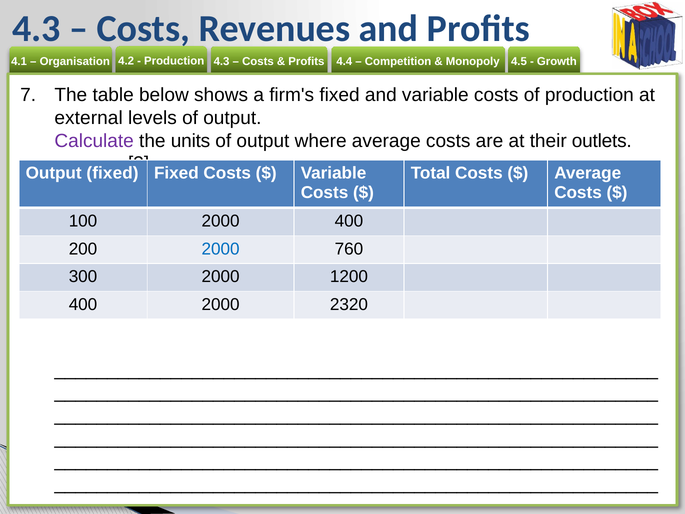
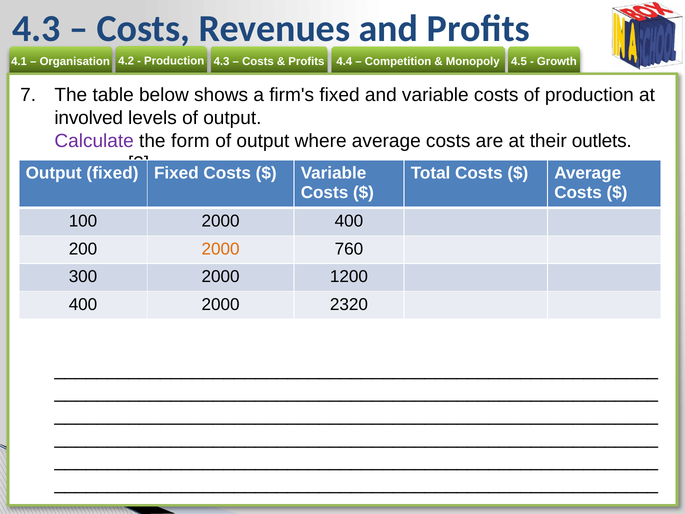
external: external -> involved (89, 118)
units: units -> form (190, 141)
2000 colour: blue -> orange (221, 249)
